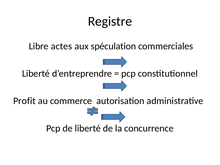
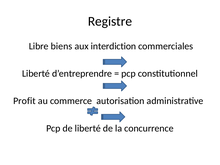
actes: actes -> biens (61, 46)
spéculation: spéculation -> interdiction (113, 46)
